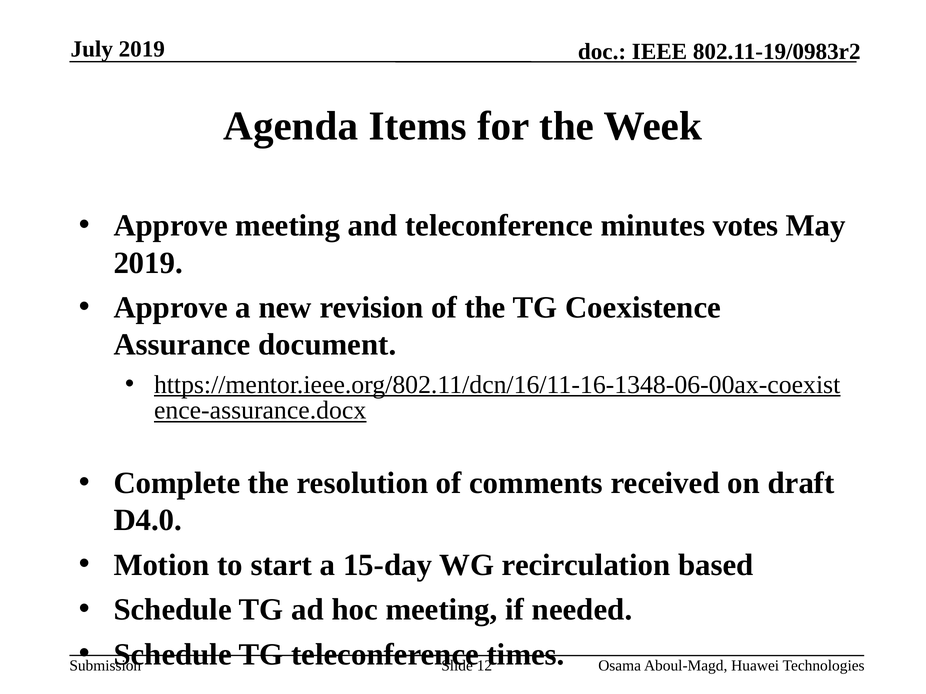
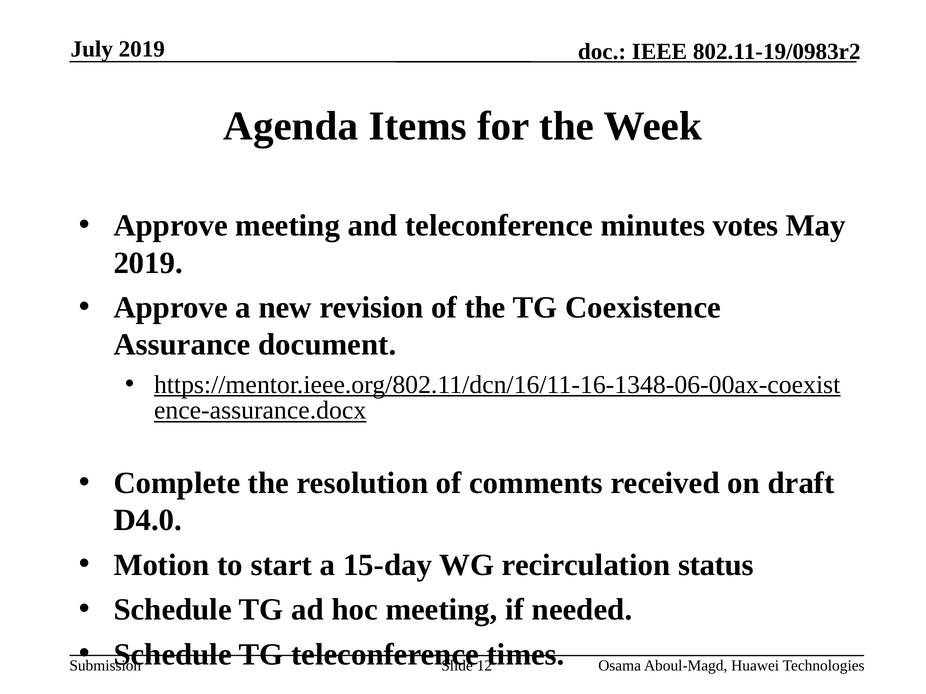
based: based -> status (716, 565)
